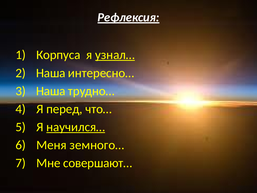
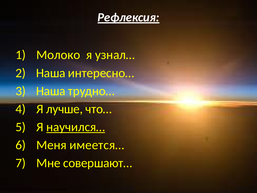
Корпуса: Корпуса -> Молоко (58, 55)
узнал… underline: present -> none (115, 55)
перед: перед -> лучше (64, 109)
земного…: земного… -> имеется… (97, 145)
